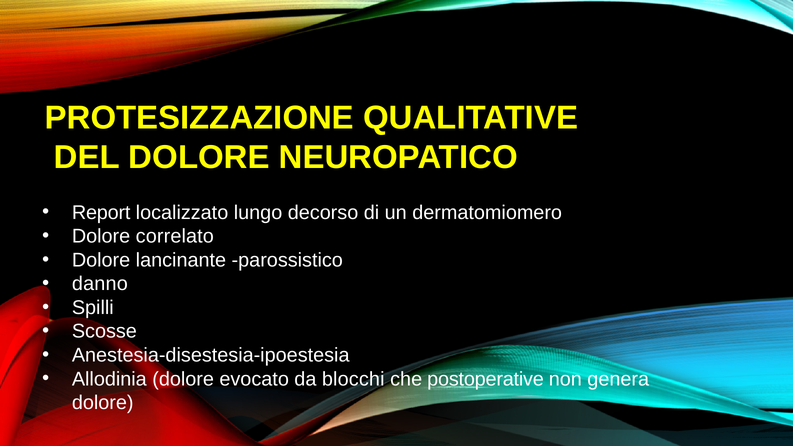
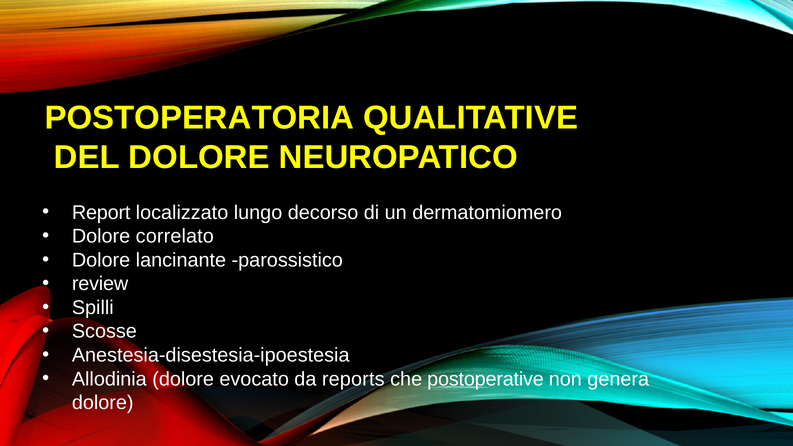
PROTESIZZAZIONE: PROTESIZZAZIONE -> POSTOPERATORIA (199, 118)
danno: danno -> review (100, 284)
blocchi: blocchi -> reports (353, 379)
